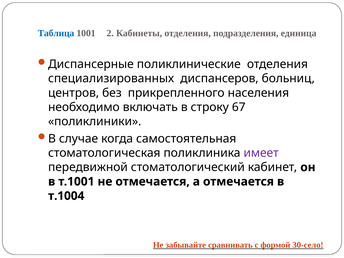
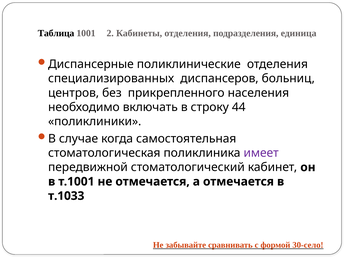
Таблица colour: blue -> black (56, 33)
67: 67 -> 44 (239, 107)
т.1004: т.1004 -> т.1033 (66, 196)
